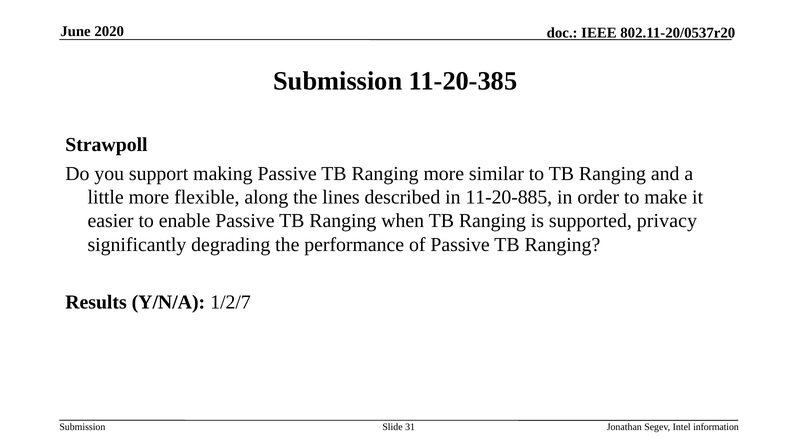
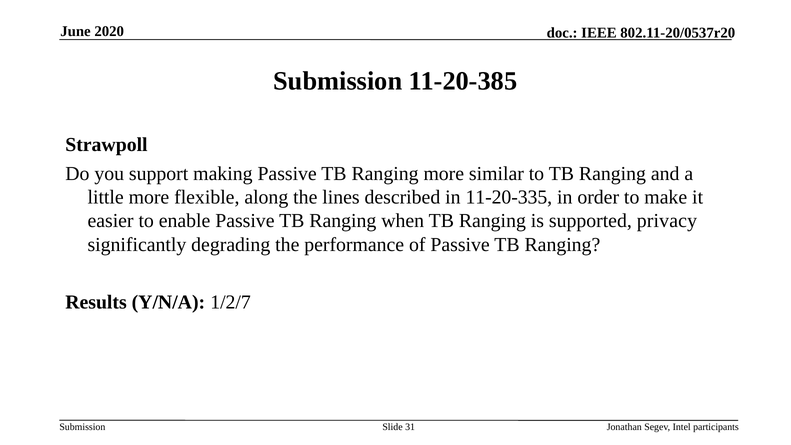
11-20-885: 11-20-885 -> 11-20-335 (509, 197)
information: information -> participants (716, 427)
